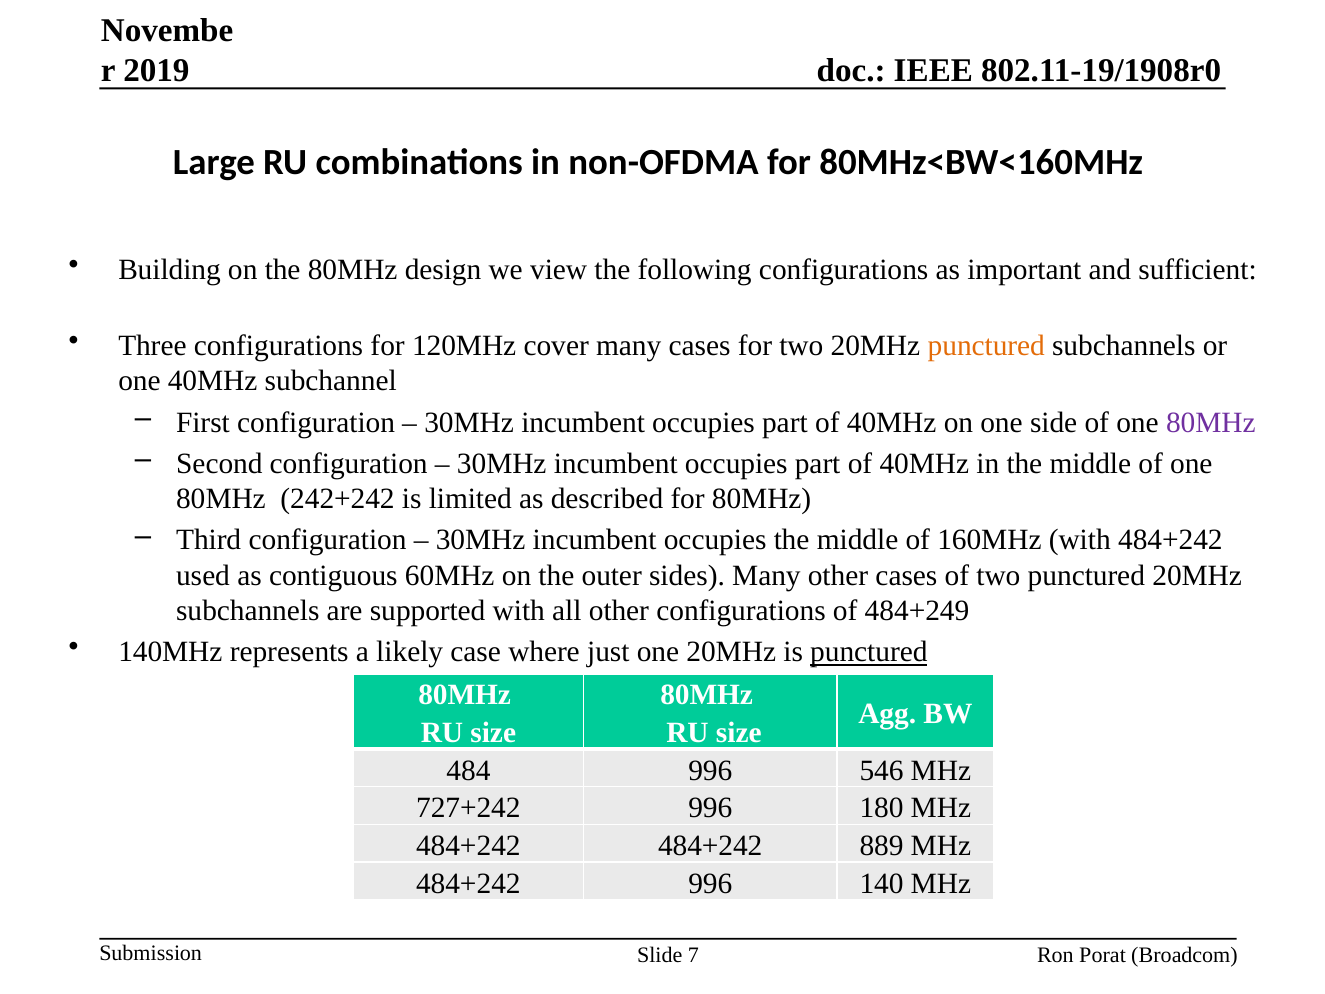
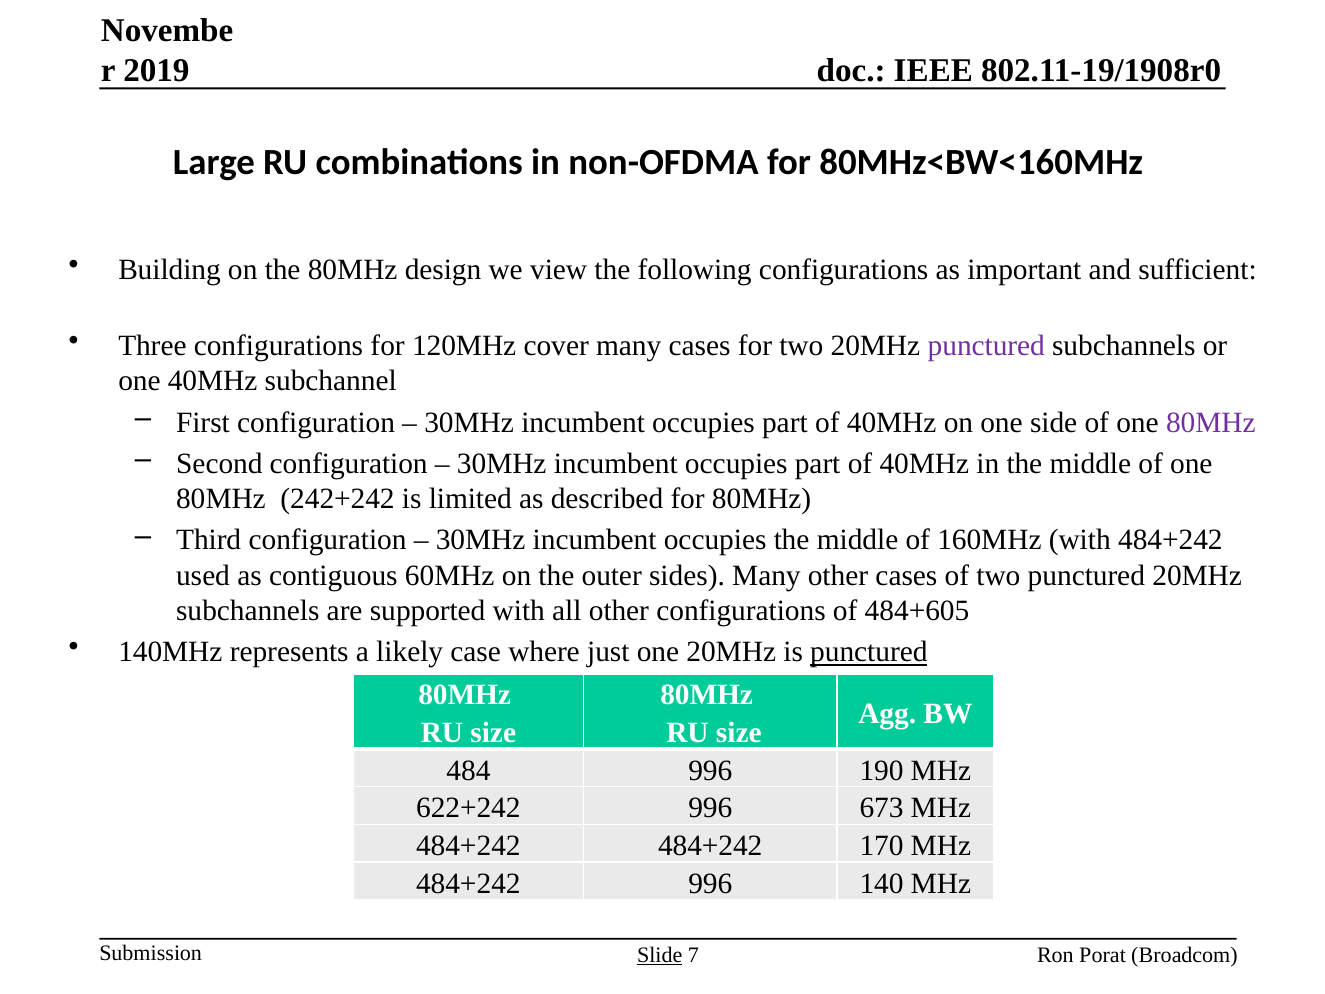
punctured colour: orange -> purple (986, 346)
484+249: 484+249 -> 484+605 (917, 611)
546: 546 -> 190 (882, 770)
727+242: 727+242 -> 622+242 (468, 808)
180: 180 -> 673 (882, 808)
889: 889 -> 170 (882, 846)
Slide underline: none -> present (660, 955)
